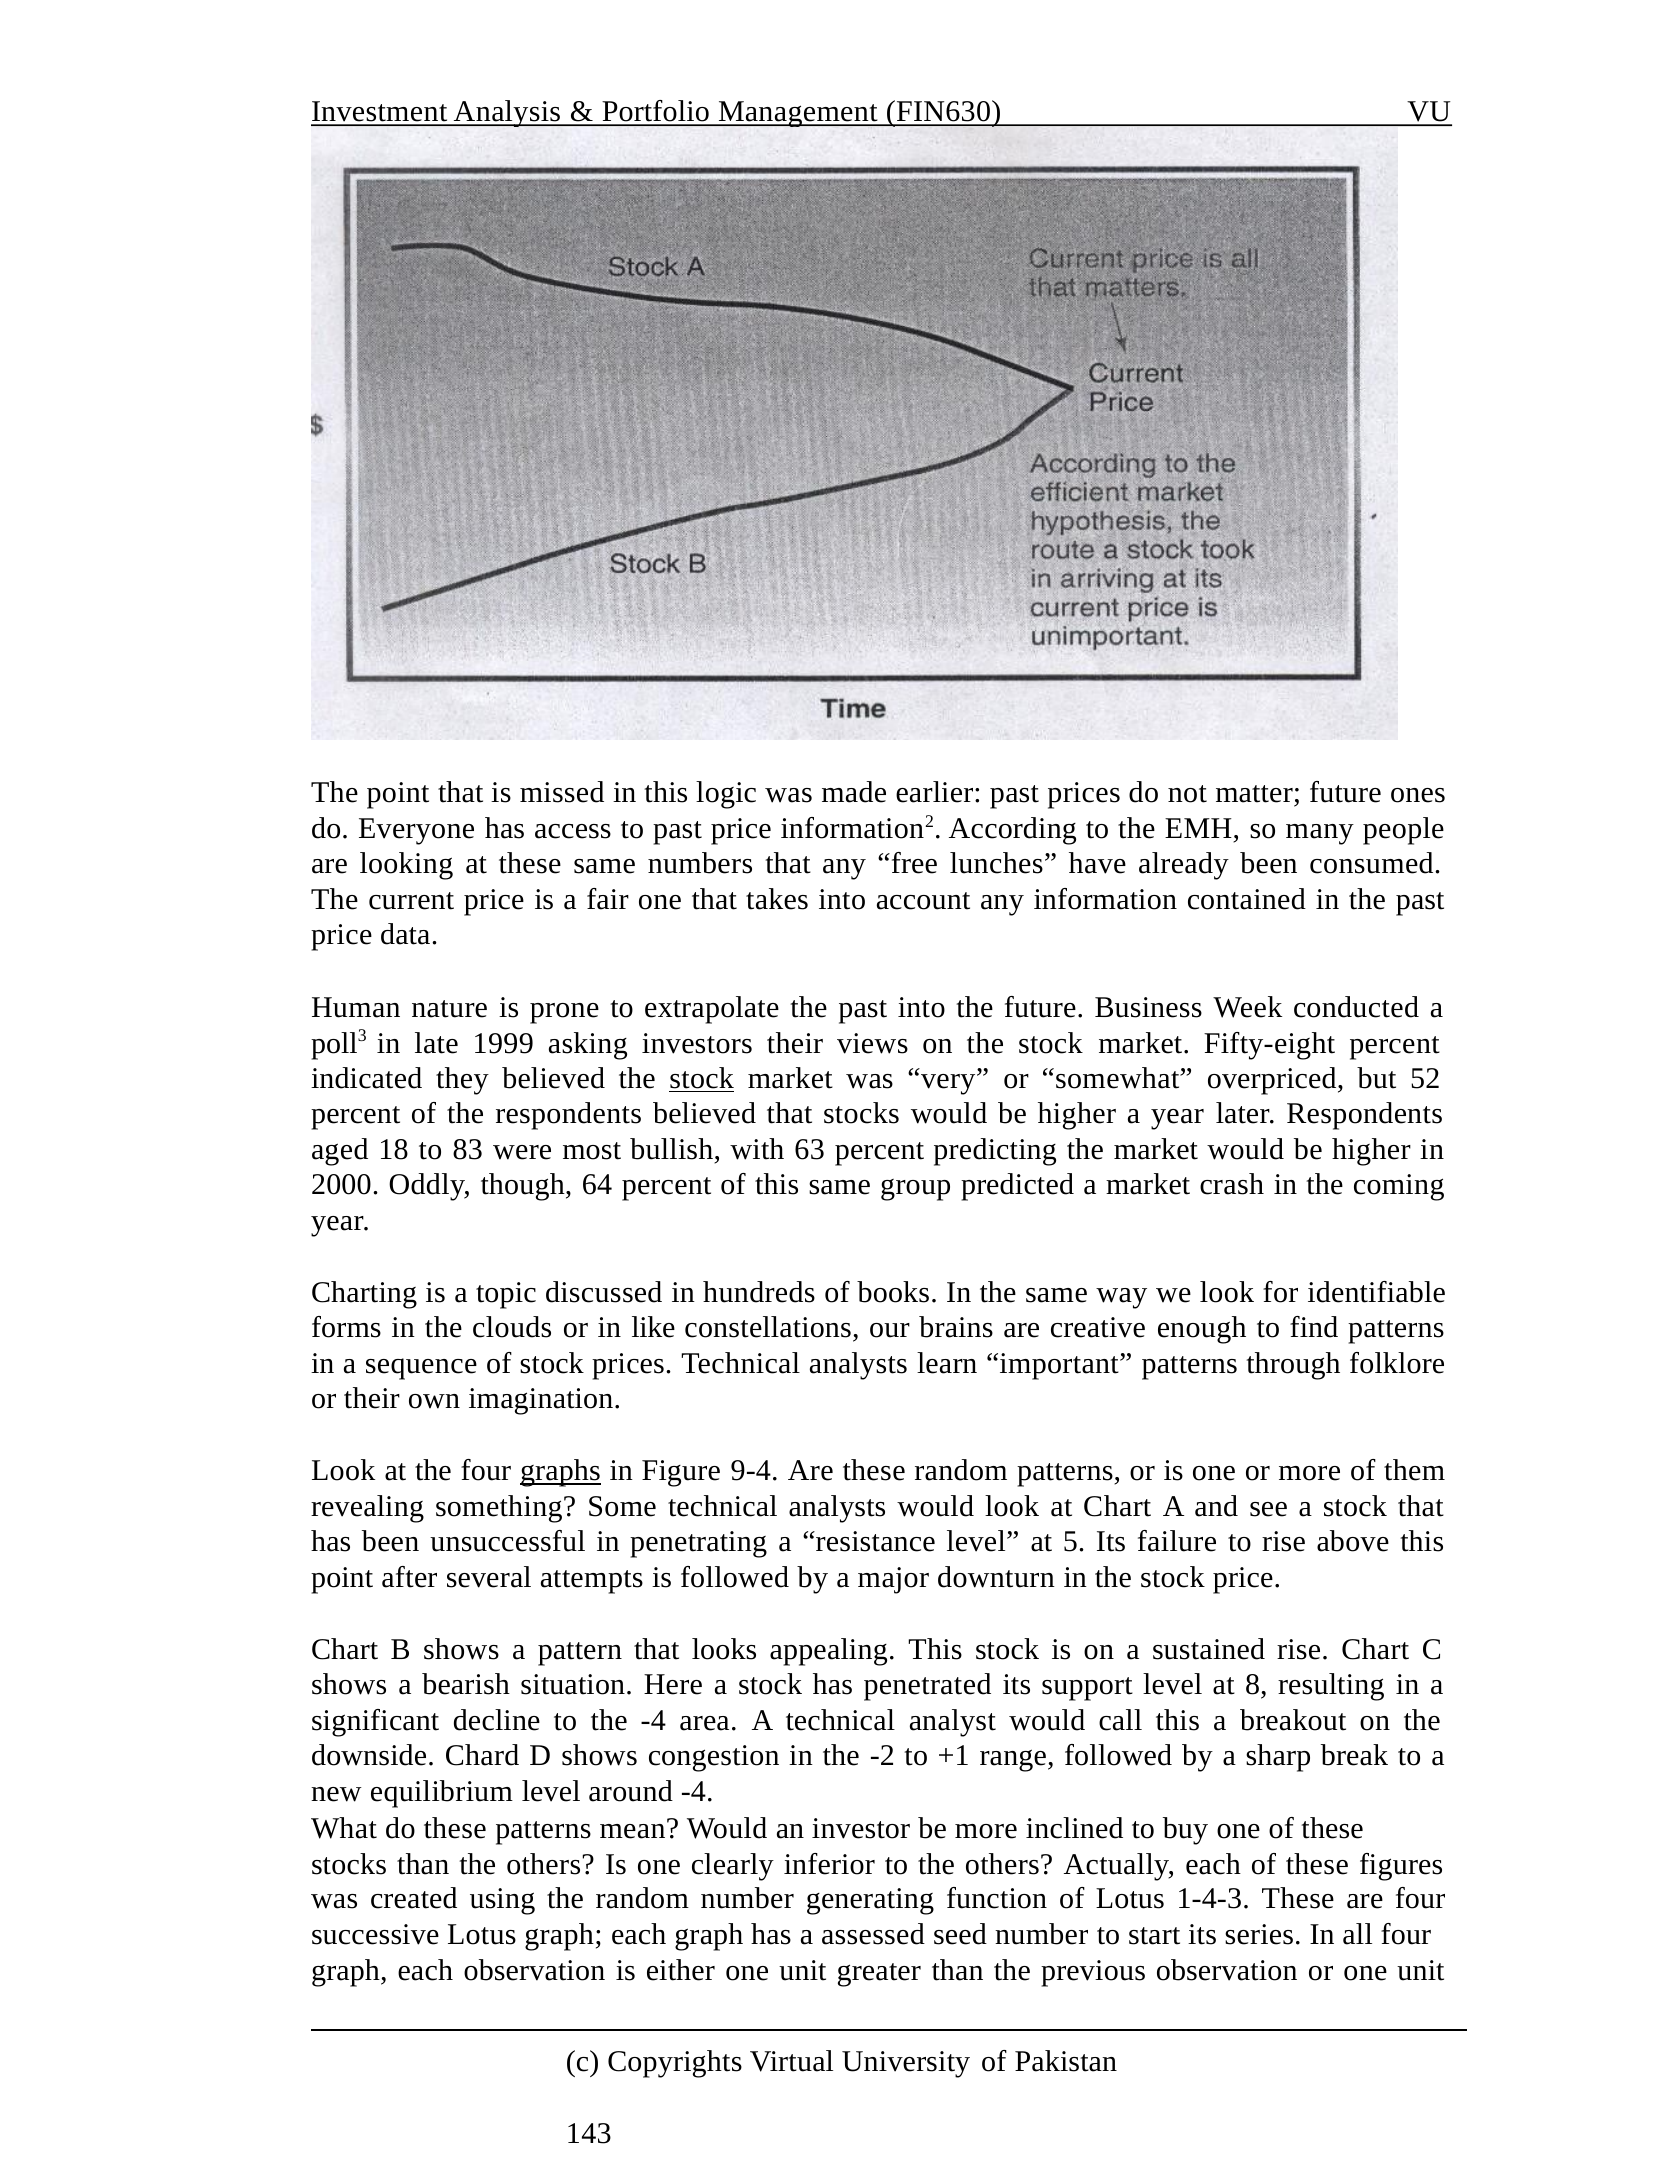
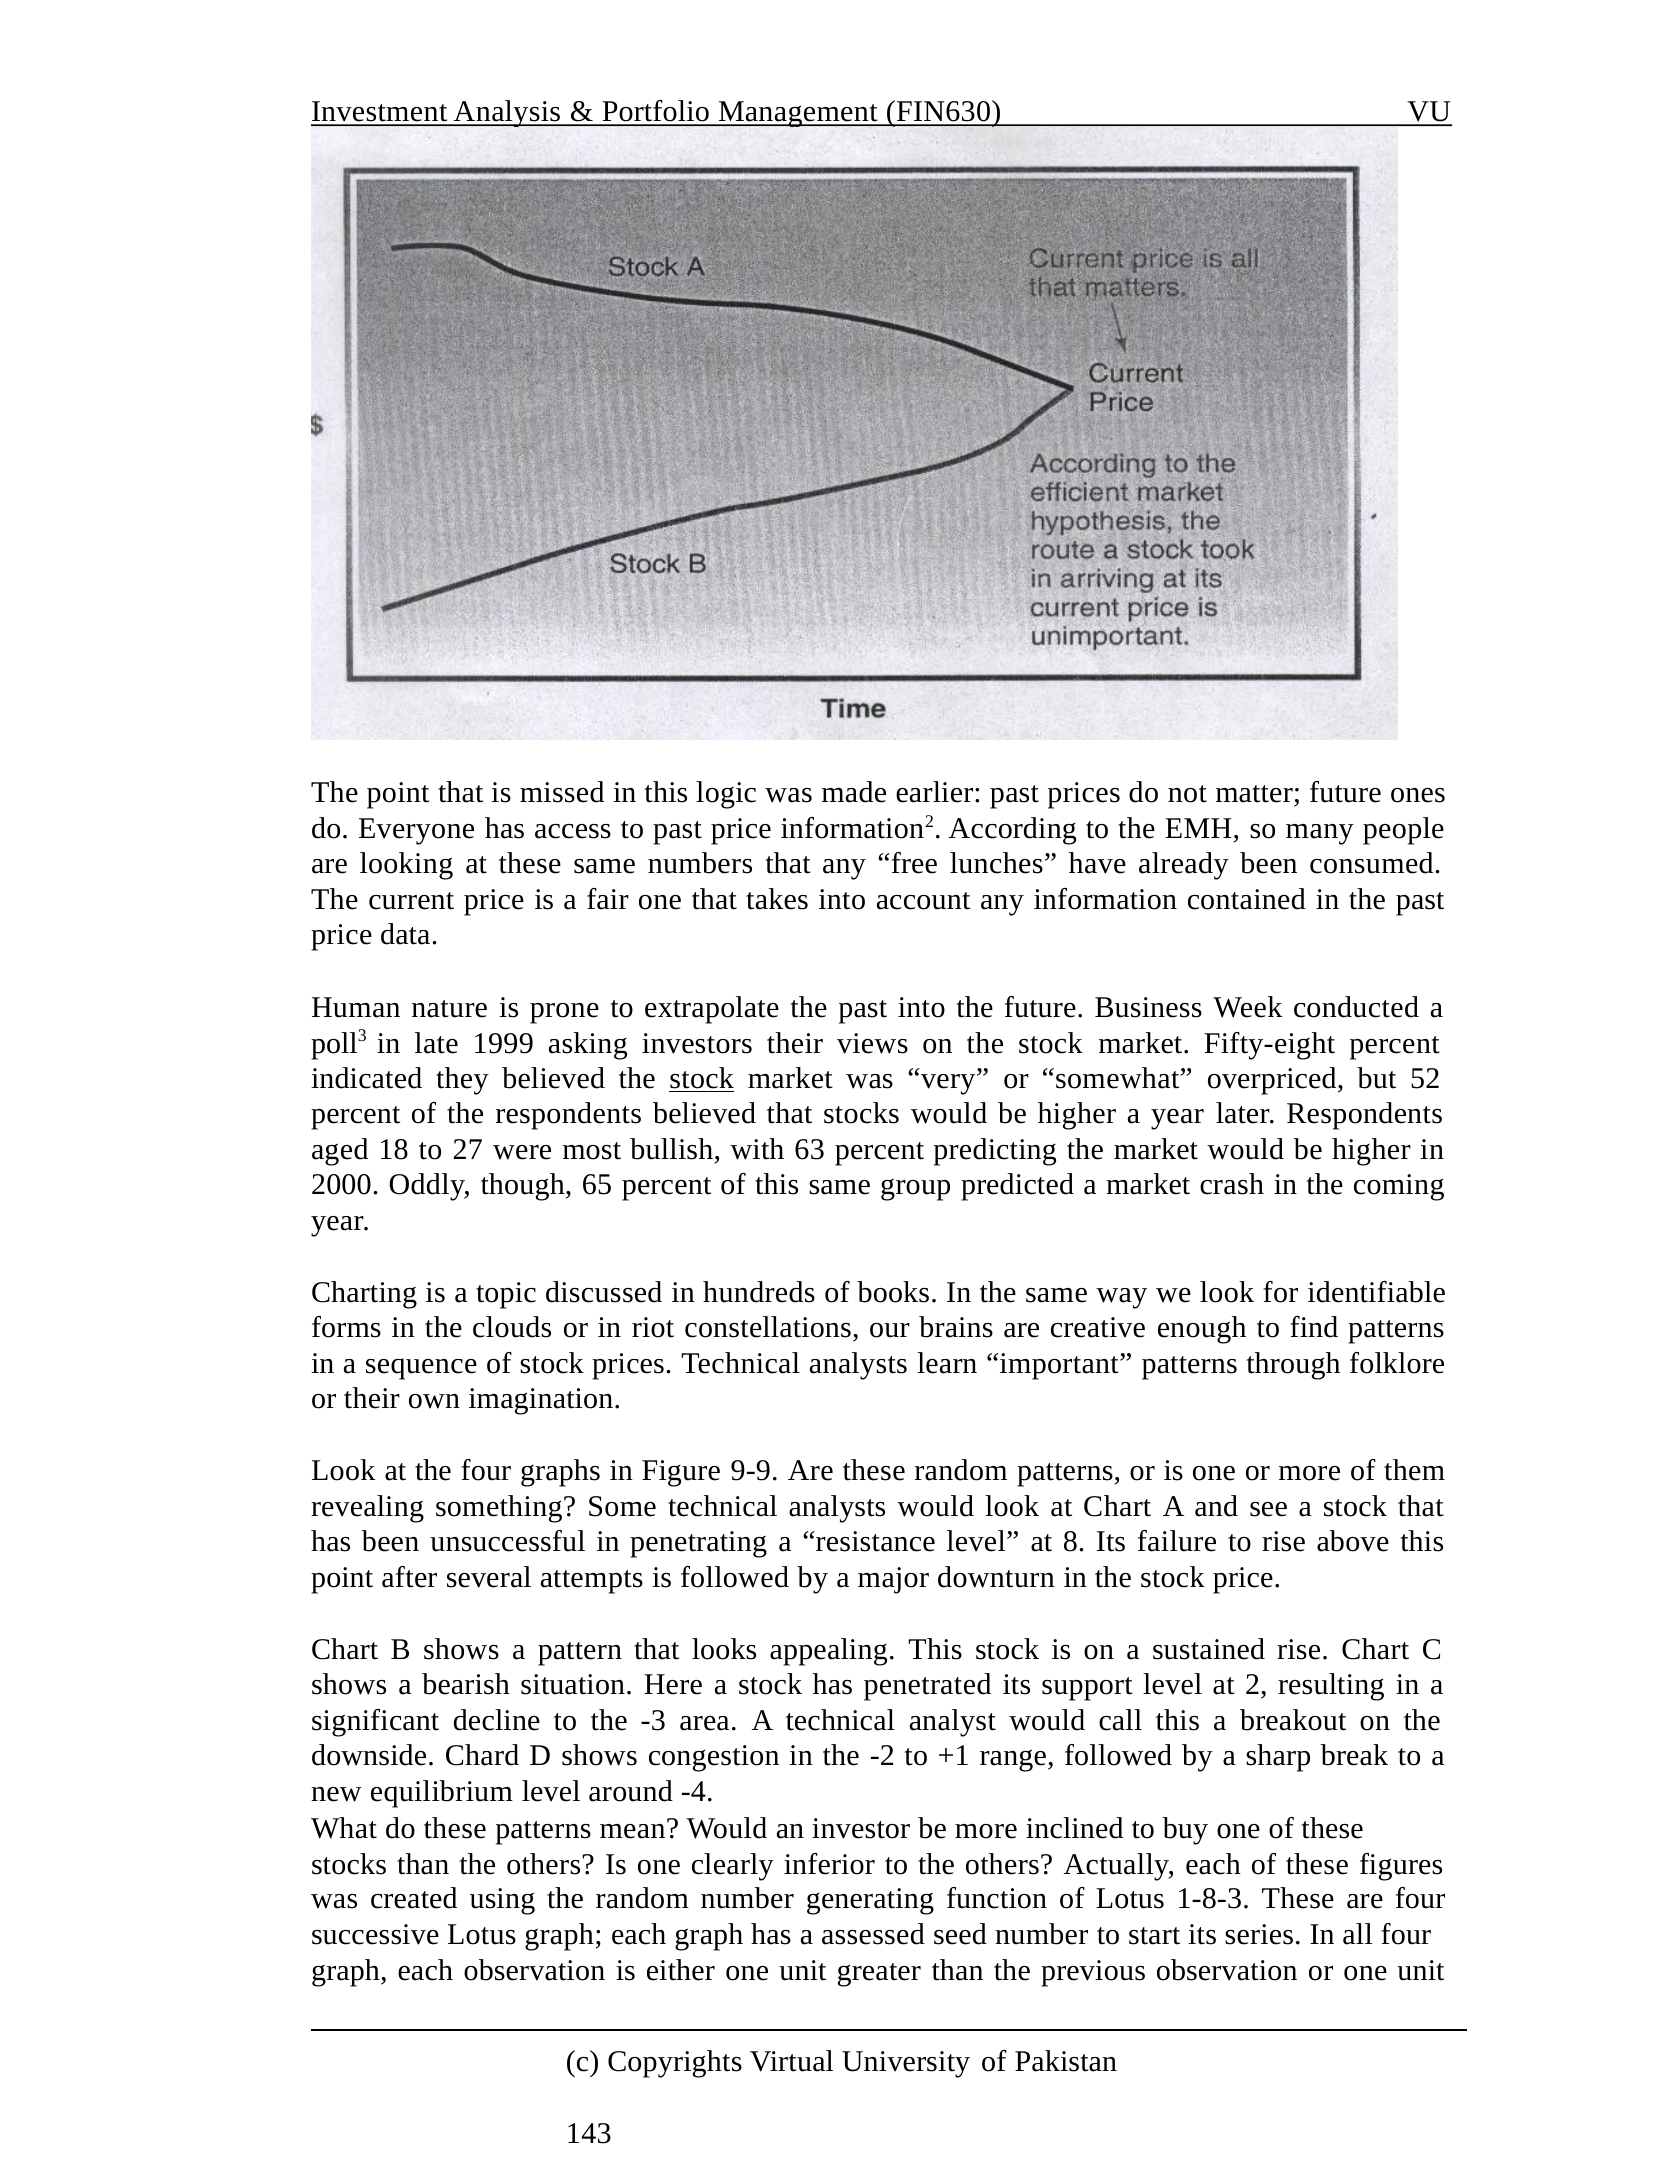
83: 83 -> 27 (468, 1149)
64: 64 -> 65 (597, 1184)
like: like -> riot (653, 1328)
graphs underline: present -> none (560, 1471)
9-4: 9-4 -> 9-9 (755, 1471)
5: 5 -> 8 (1074, 1541)
8: 8 -> 2 (1256, 1685)
the -4: -4 -> -3 (653, 1720)
1-4-3: 1-4-3 -> 1-8-3 (1213, 1898)
